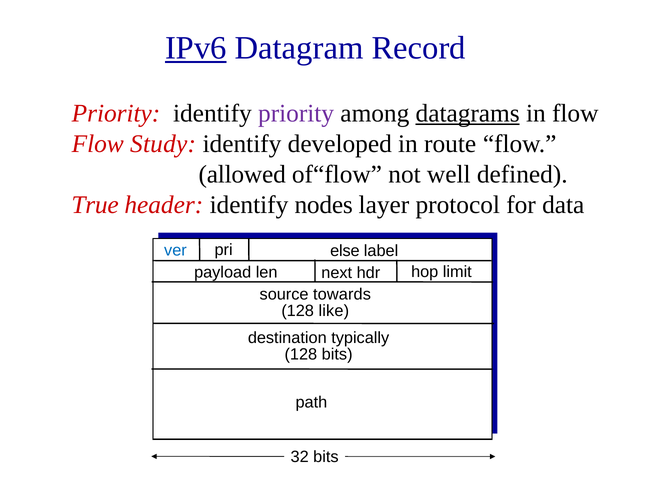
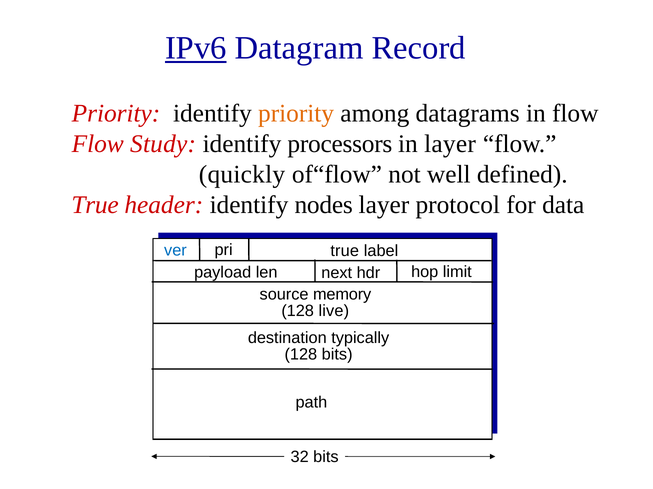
priority colour: purple -> orange (296, 114)
datagrams underline: present -> none (468, 114)
developed: developed -> processors (340, 144)
in route: route -> layer (450, 144)
allowed: allowed -> quickly (242, 175)
else: else -> true (345, 251)
towards: towards -> memory (342, 295)
like: like -> live (334, 312)
